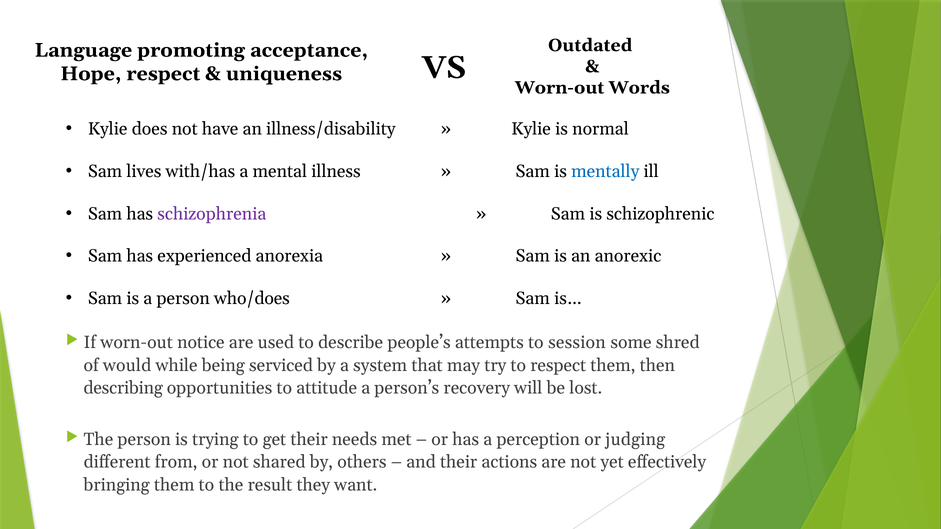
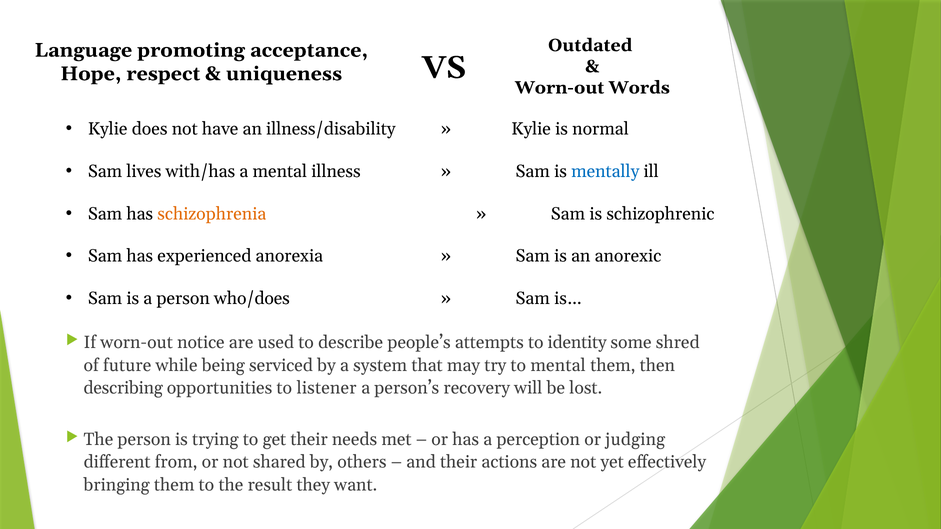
schizophrenia colour: purple -> orange (212, 214)
session: session -> identity (577, 343)
would: would -> future (127, 365)
to respect: respect -> mental (558, 365)
attitude: attitude -> listener (327, 388)
